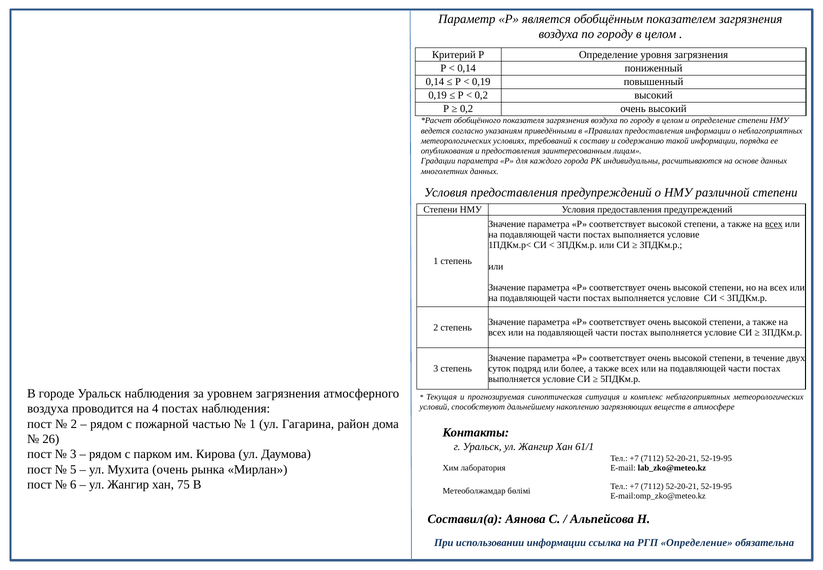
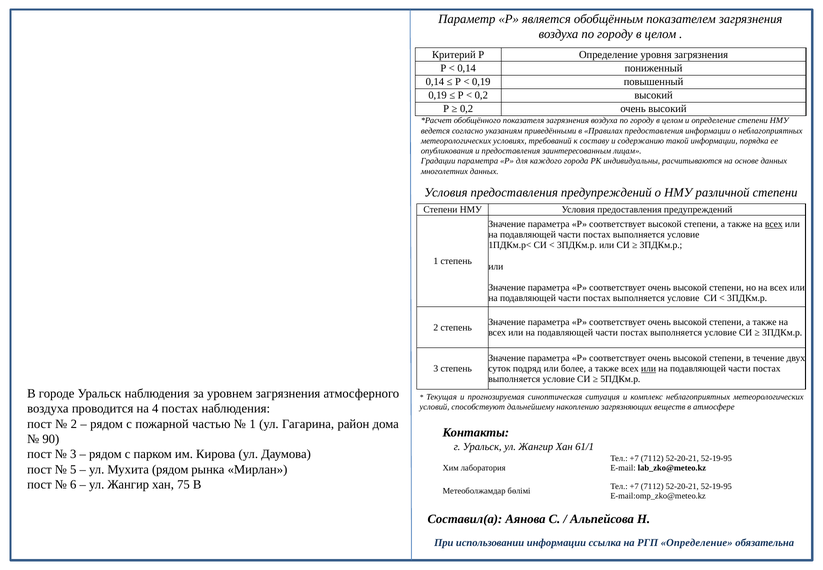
или underline: none -> present (649, 368)
26: 26 -> 90 (51, 439)
Мухита очень: очень -> рядом (170, 469)
